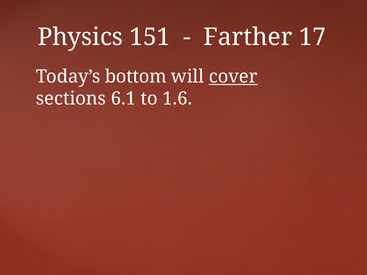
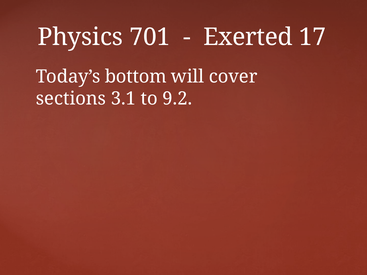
151: 151 -> 701 (150, 37)
Farther: Farther -> Exerted (248, 37)
cover underline: present -> none (233, 77)
6.1: 6.1 -> 3.1 (123, 99)
1.6: 1.6 -> 9.2 (177, 99)
